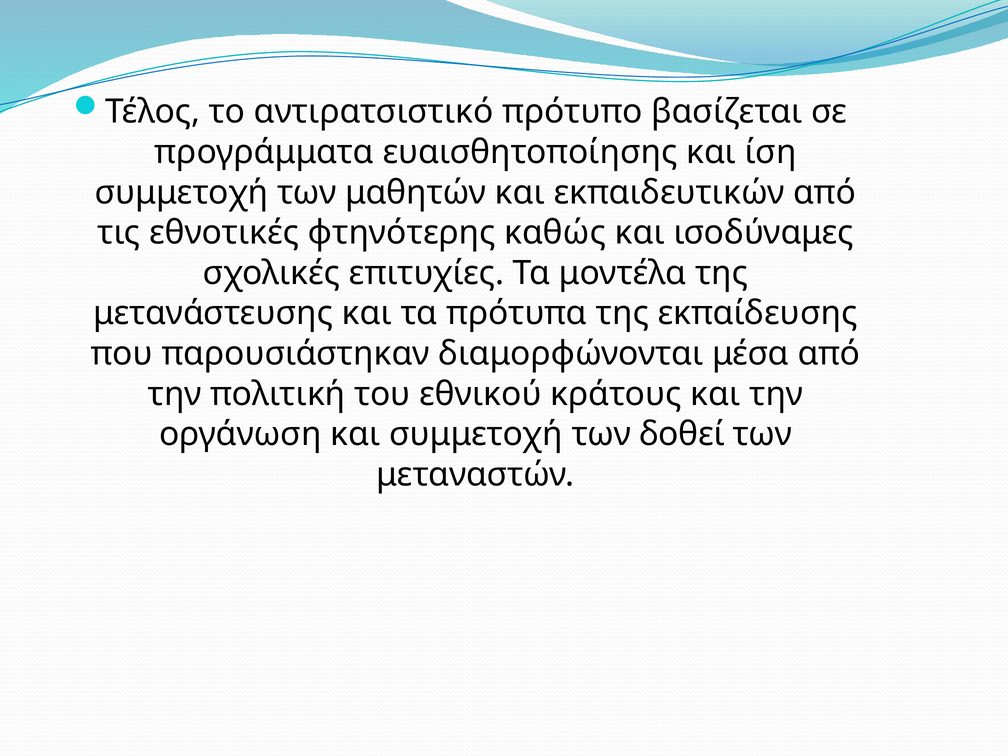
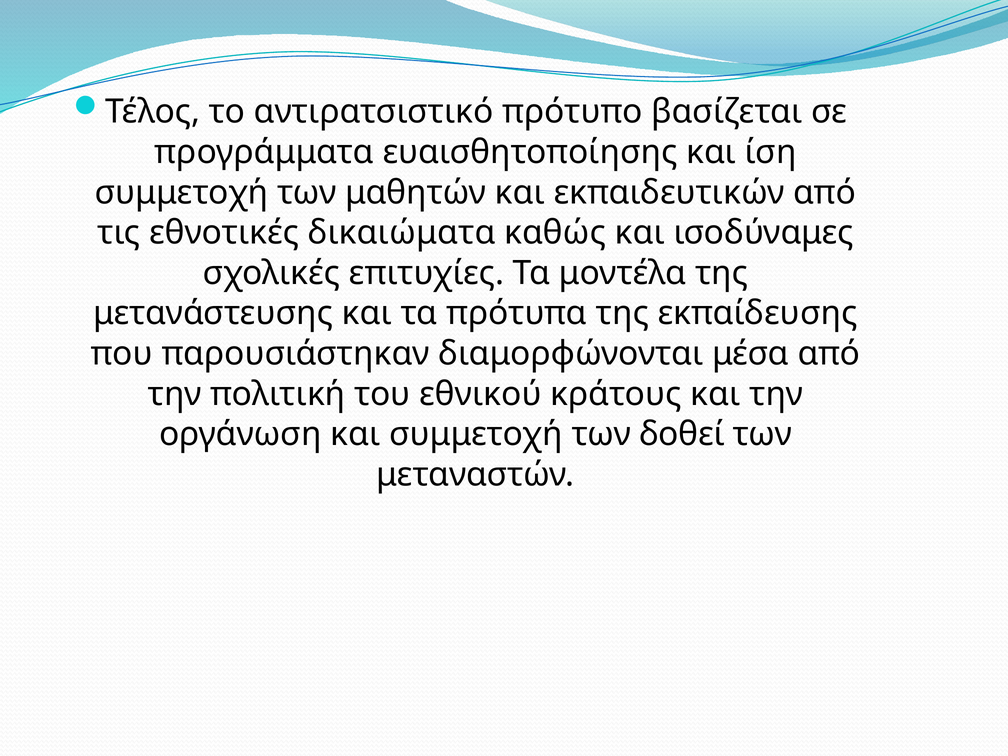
φτηνότερης: φτηνότερης -> δικαιώματα (402, 233)
